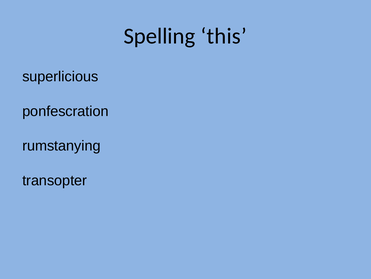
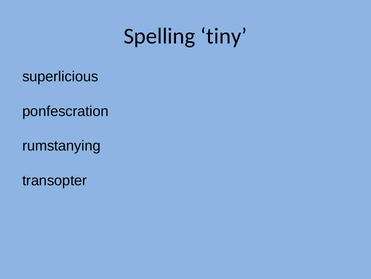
this: this -> tiny (224, 36)
